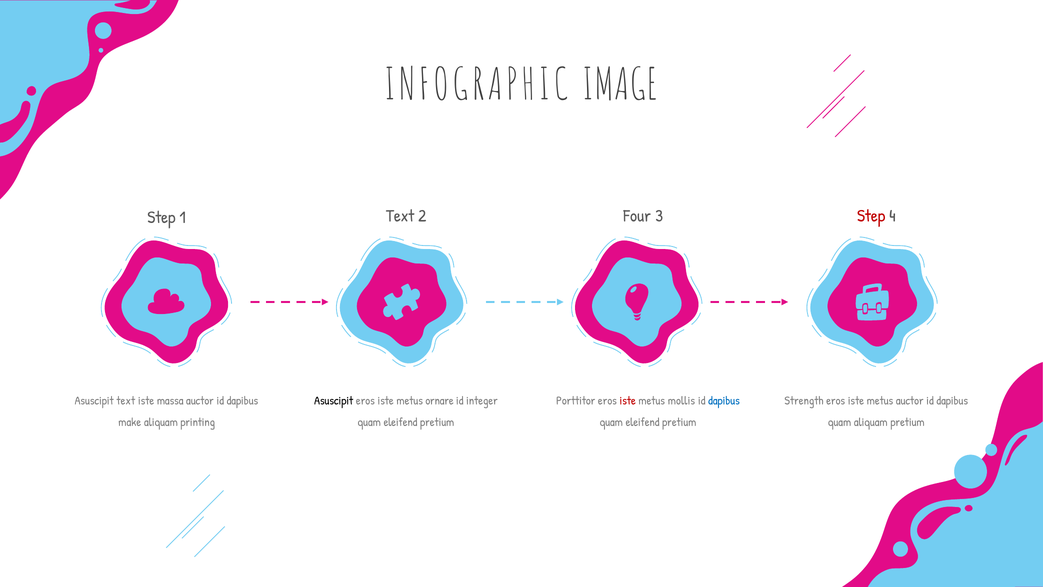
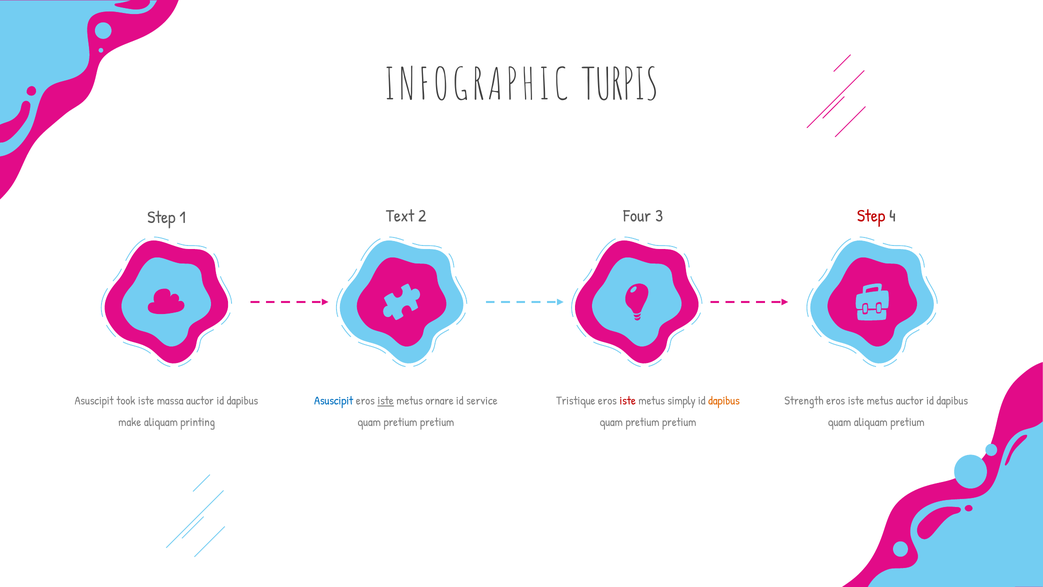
IMAGE: IMAGE -> TURPIS (620, 85)
Asuscipit text: text -> took (126, 401)
Asuscipit colour: black -> blue (334, 401)
iste underline: none -> present (386, 401)
integer: integer -> service (482, 401)
Porttitor: Porttitor -> Tristique (576, 401)
mollis: mollis -> simply (682, 401)
dapibus colour: blue -> orange (724, 401)
eleifend: eleifend -> pretium (400, 422)
eleifend: eleifend -> pretium (643, 422)
